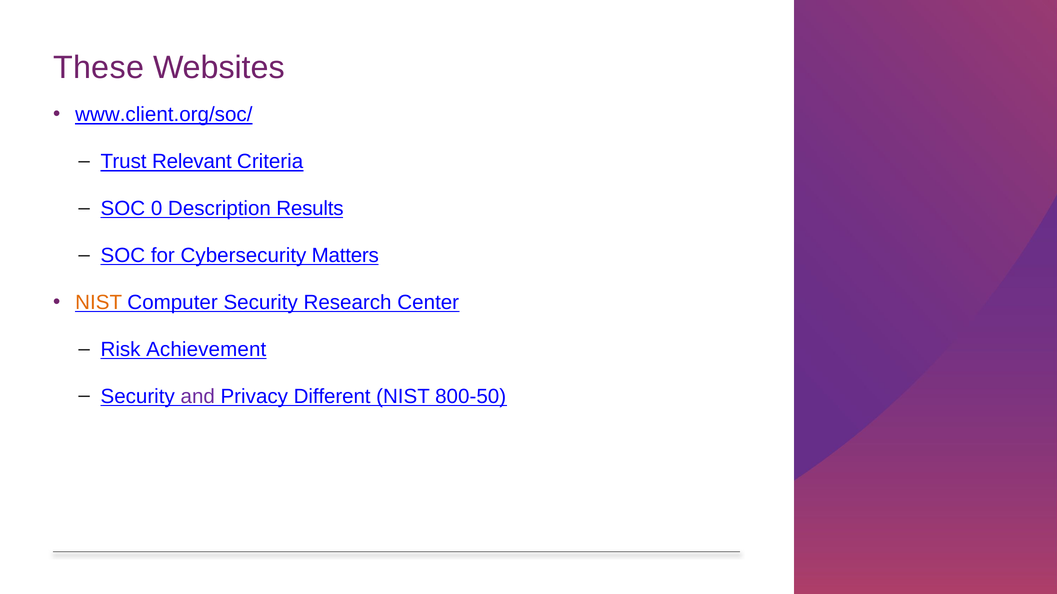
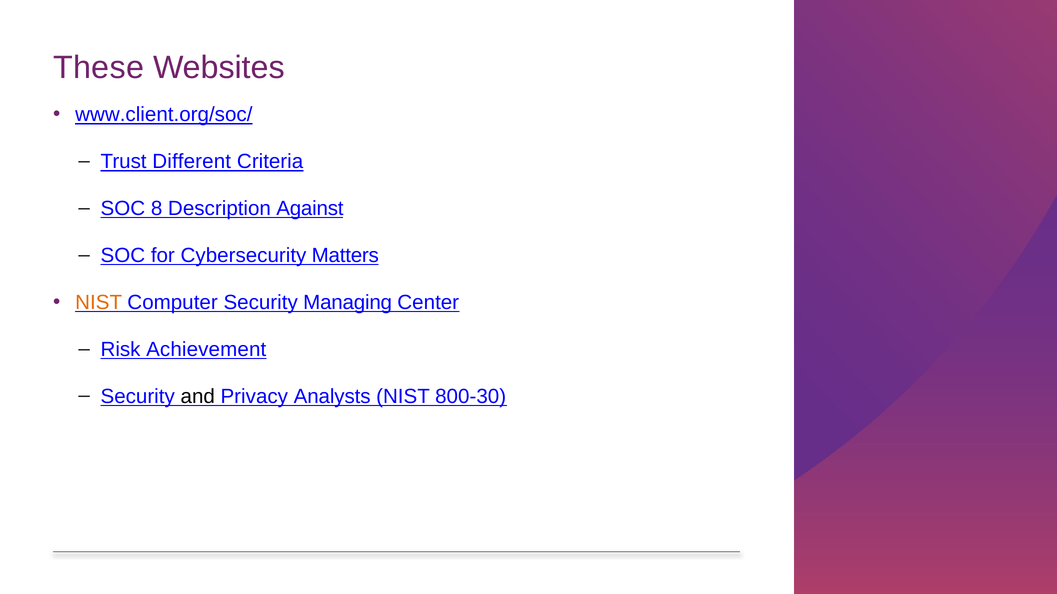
Relevant: Relevant -> Different (192, 162)
0: 0 -> 8 (157, 209)
Results: Results -> Against (310, 209)
Research: Research -> Managing (348, 303)
and colour: purple -> black (198, 397)
Different: Different -> Analysts (332, 397)
800-50: 800-50 -> 800-30 (471, 397)
